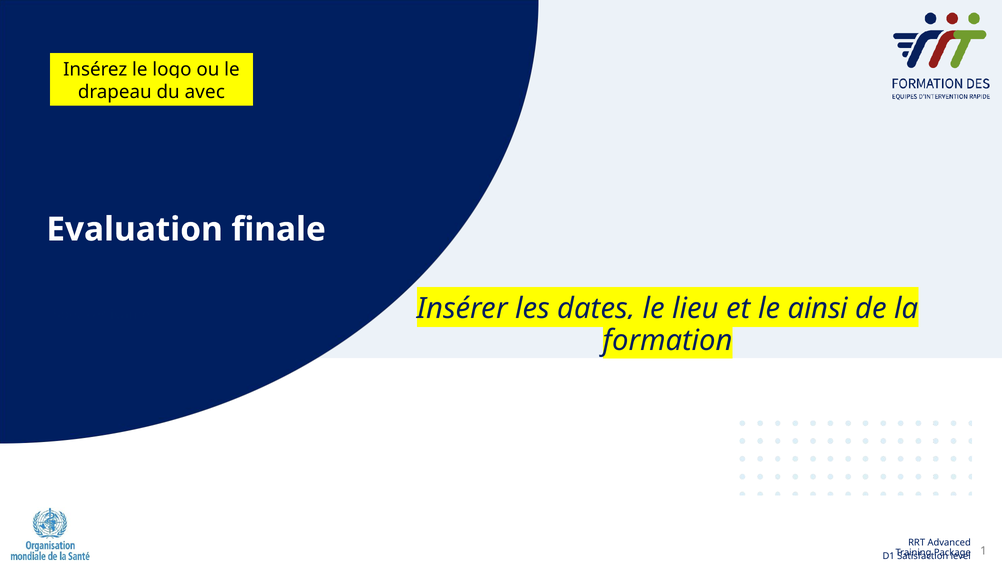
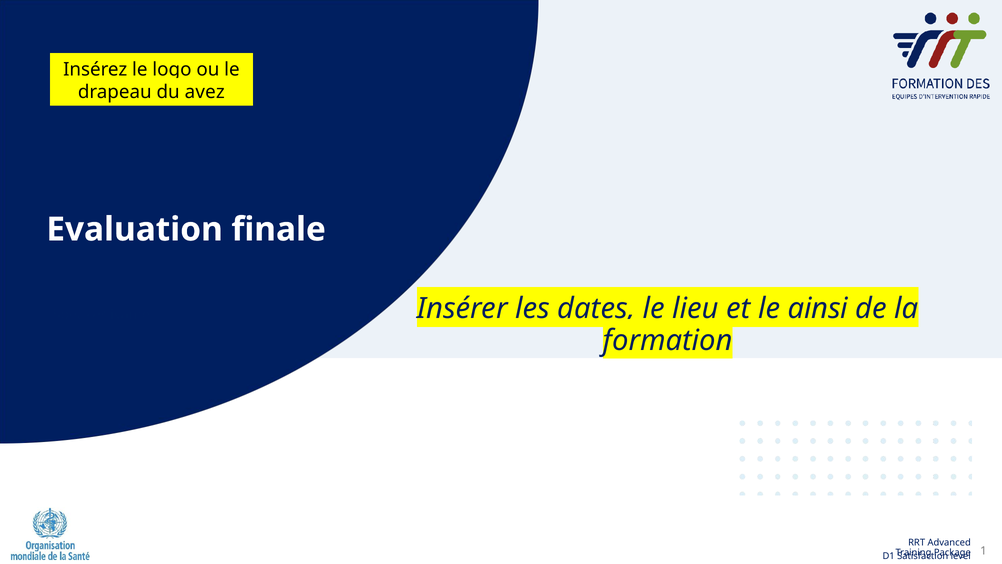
avec: avec -> avez (205, 92)
